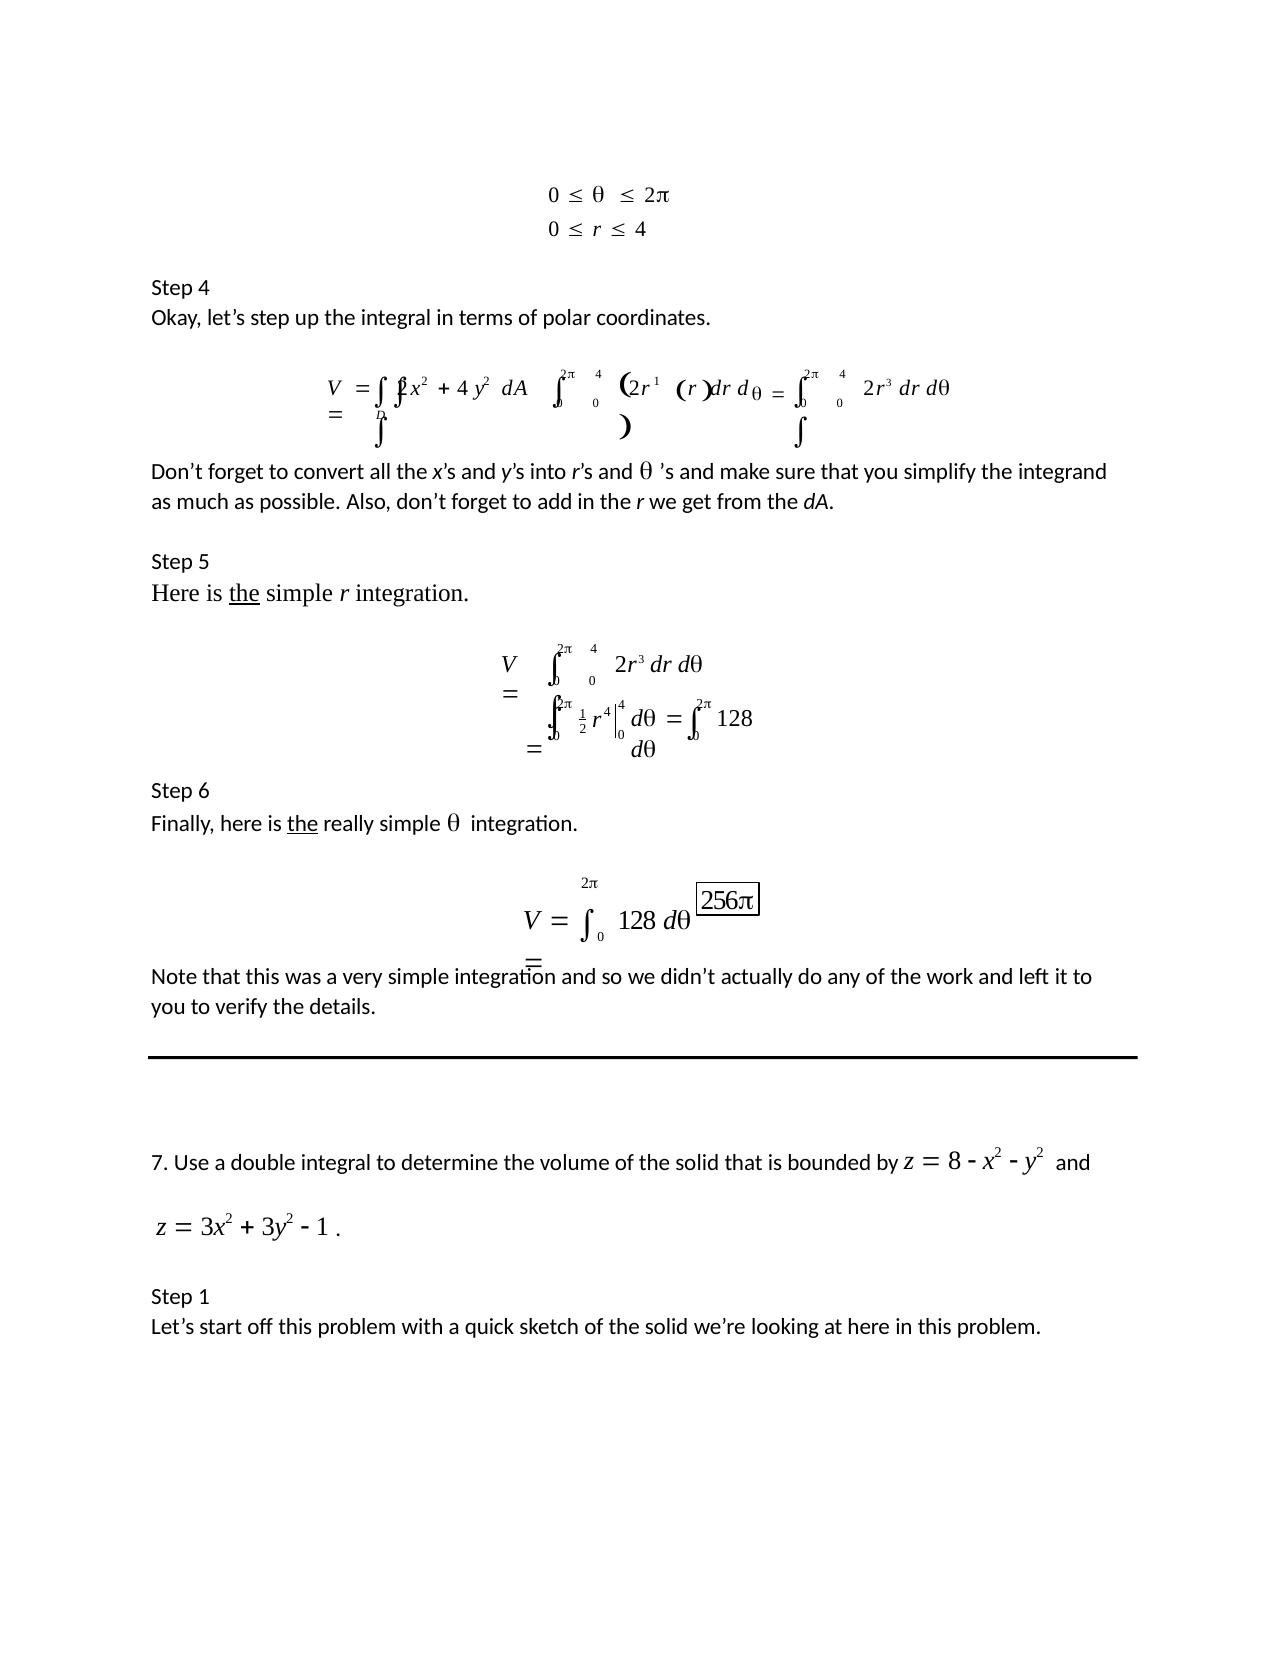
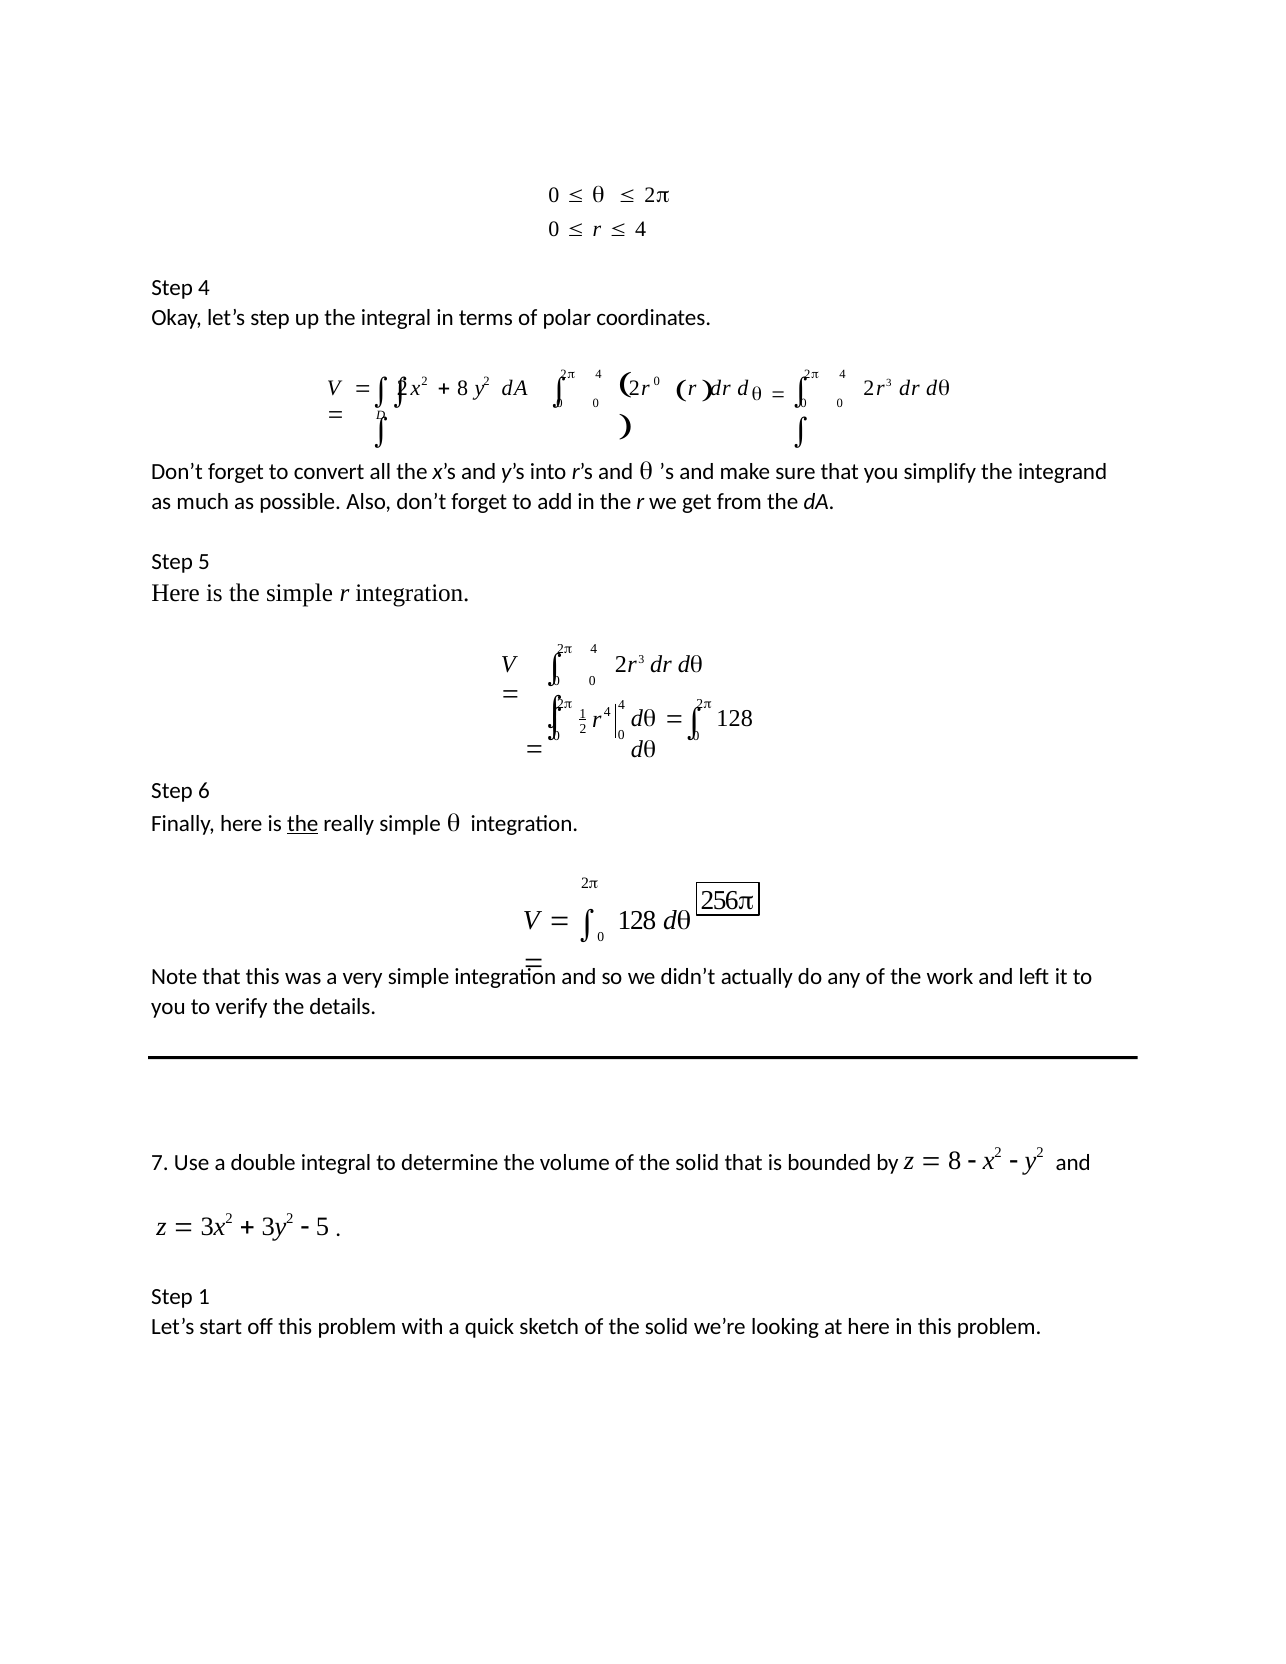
2 2 1: 1 -> 0 (657, 381)
4: 4 -> 8 (463, 388)
the underline: present -> none (244, 593)
1: 1 -> 5 (322, 1227)
